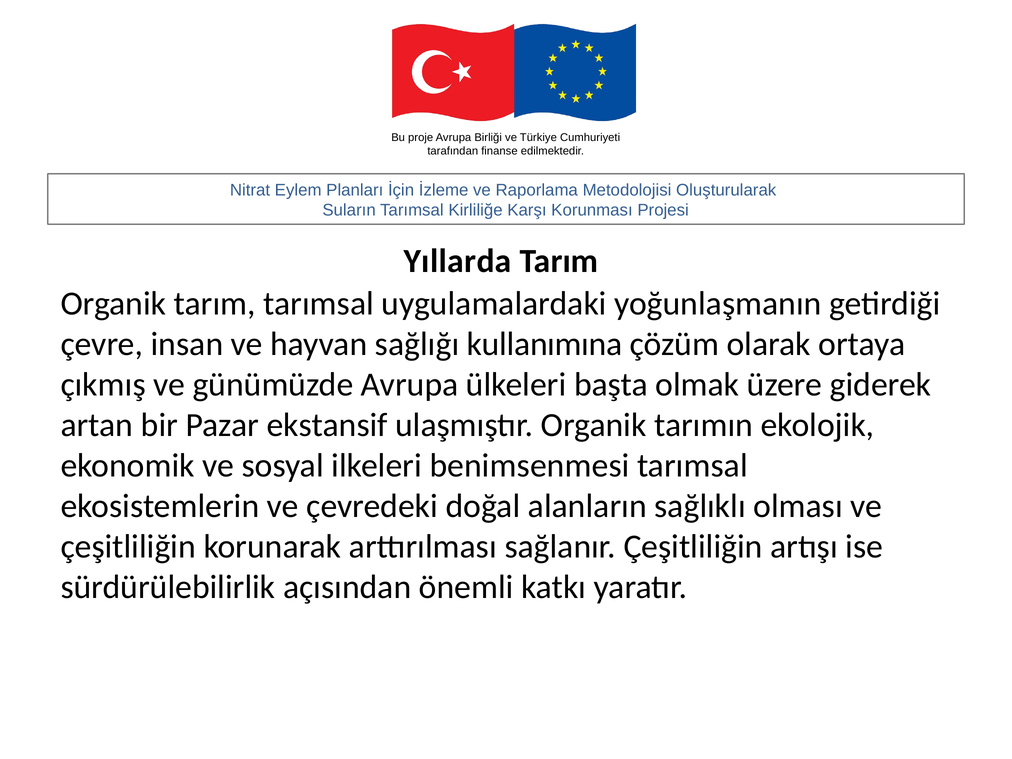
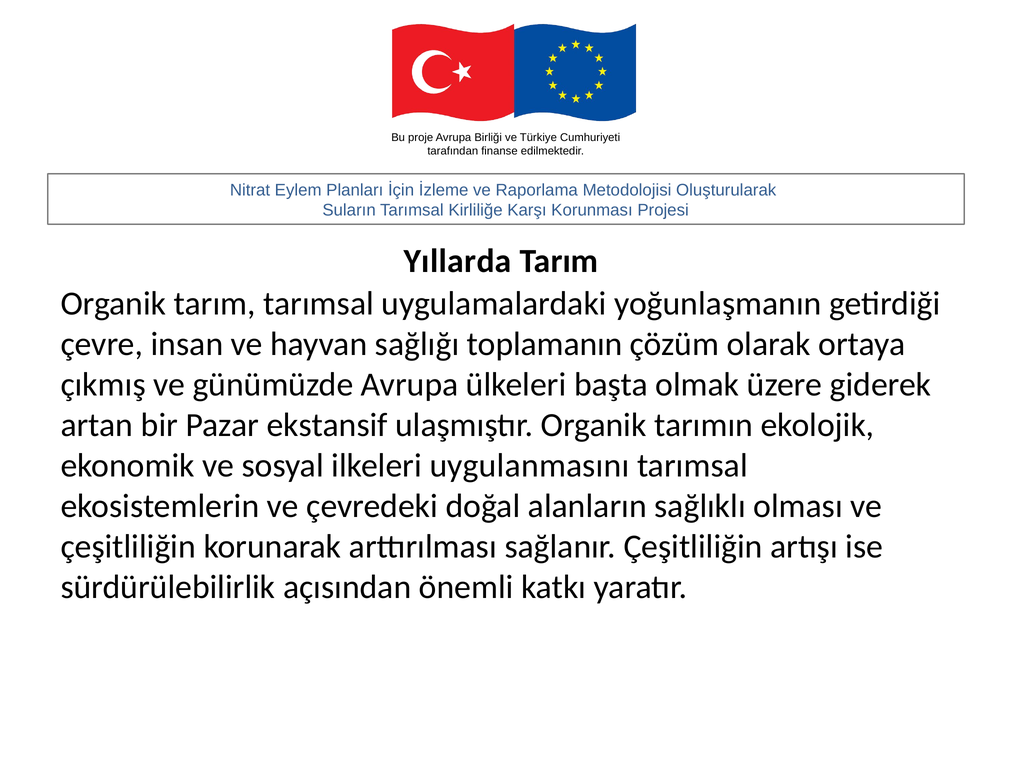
kullanımına: kullanımına -> toplamanın (545, 344)
benimsenmesi: benimsenmesi -> uygulanmasını (529, 466)
